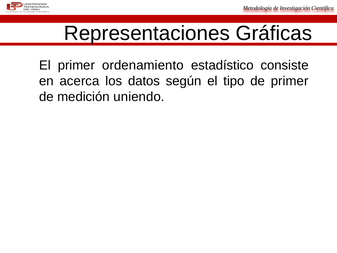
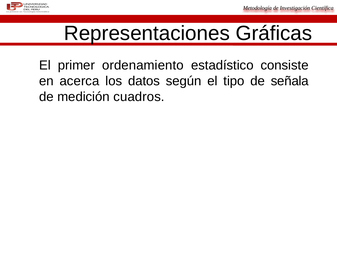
de primer: primer -> señala (290, 81)
uniendo: uniendo -> cuadros (139, 97)
